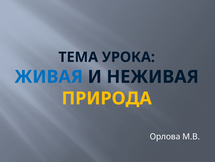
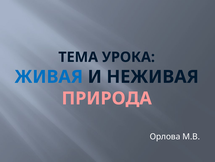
ПРИРОДА colour: yellow -> pink (107, 98)
